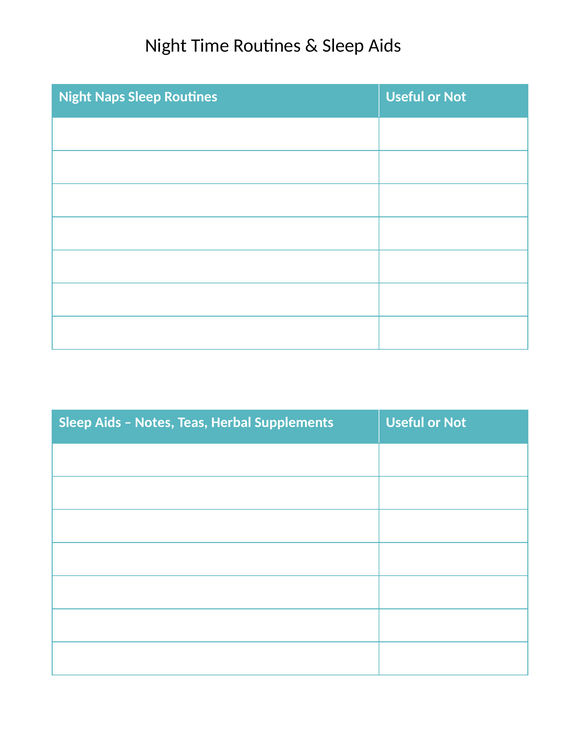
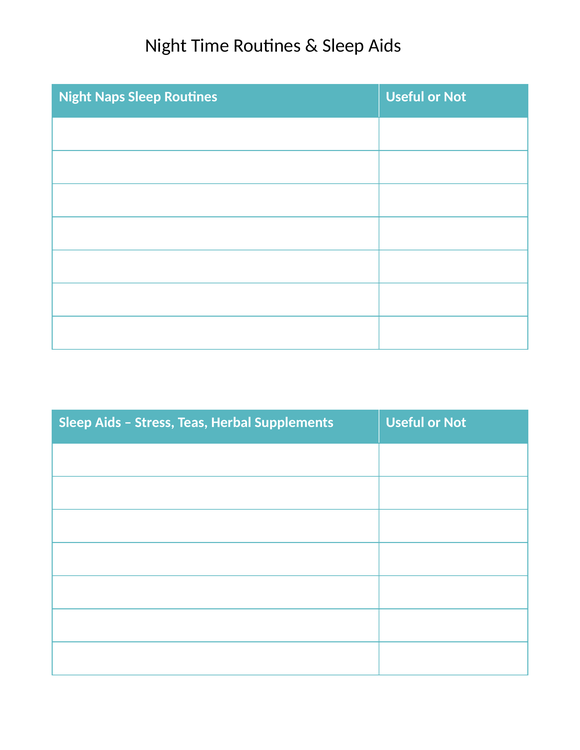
Notes: Notes -> Stress (155, 423)
